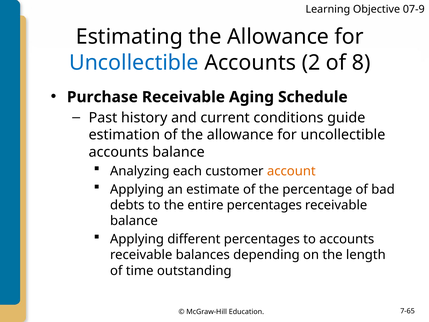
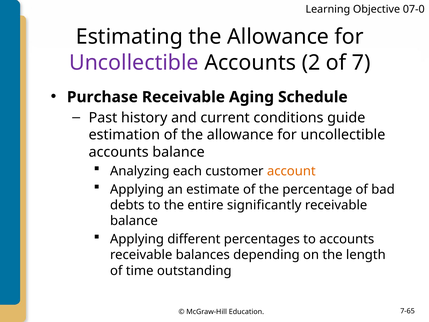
07-9: 07-9 -> 07-0 (414, 9)
Uncollectible colour: blue -> purple (134, 63)
8: 8 -> 7 (361, 63)
entire percentages: percentages -> significantly (264, 205)
